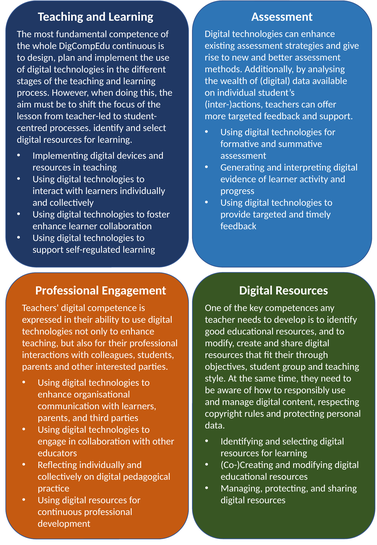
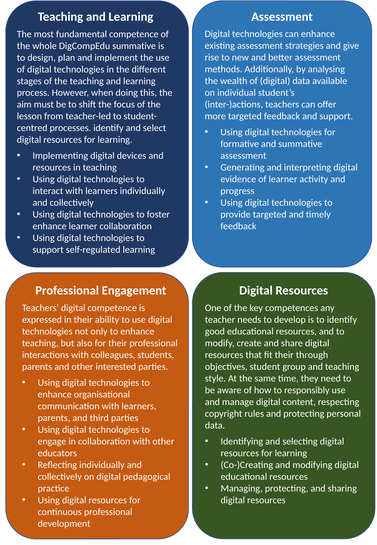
DigCompEdu continuous: continuous -> summative (134, 46)
